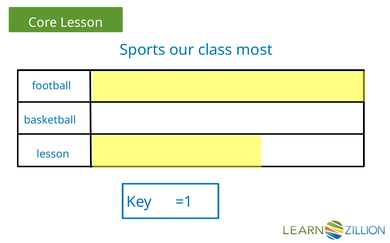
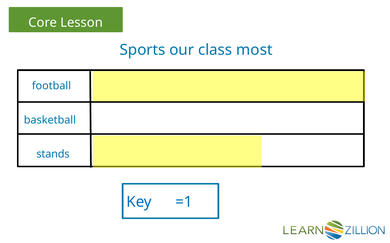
lesson: lesson -> stands (53, 155)
